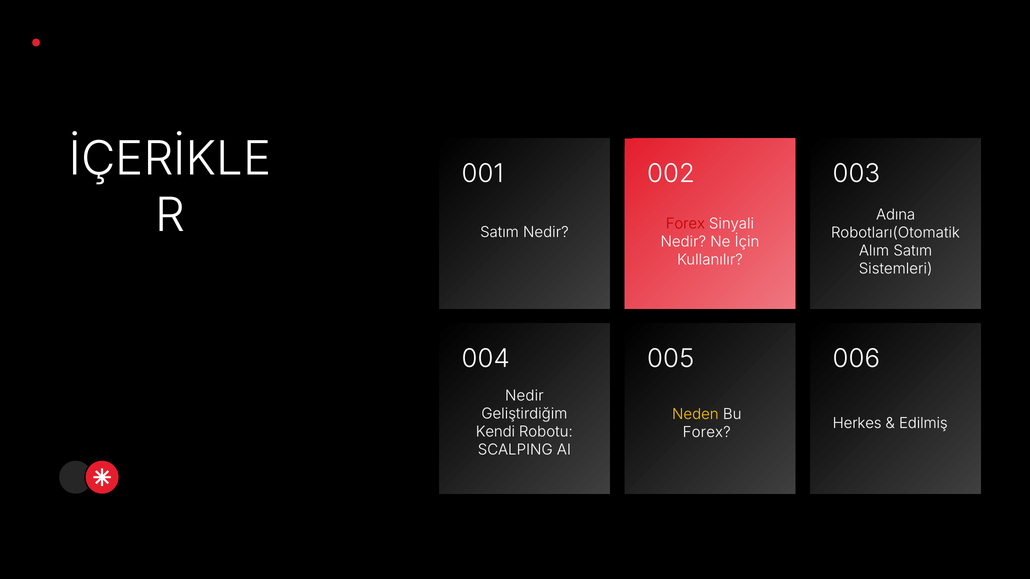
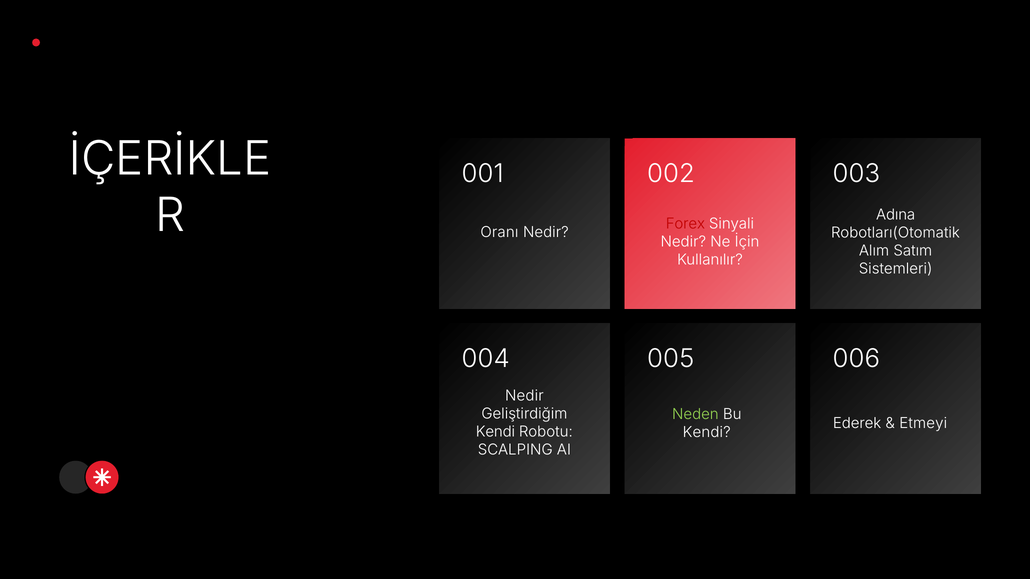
Satım: Satım -> Oranı (499, 232)
Neden colour: yellow -> light green (695, 414)
Herkes: Herkes -> Ederek (857, 423)
Edilmiş: Edilmiş -> Etmeyi (923, 423)
Forex: Forex -> Kendi (707, 432)
